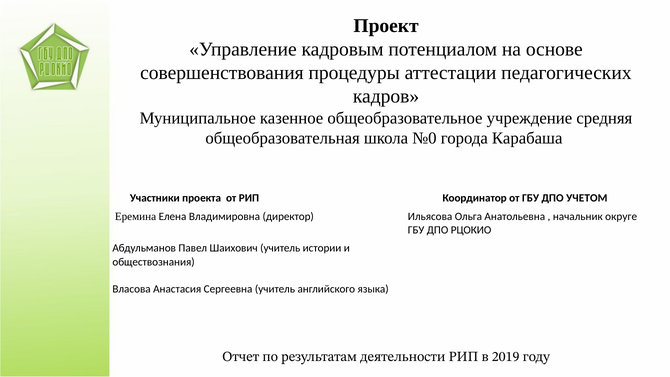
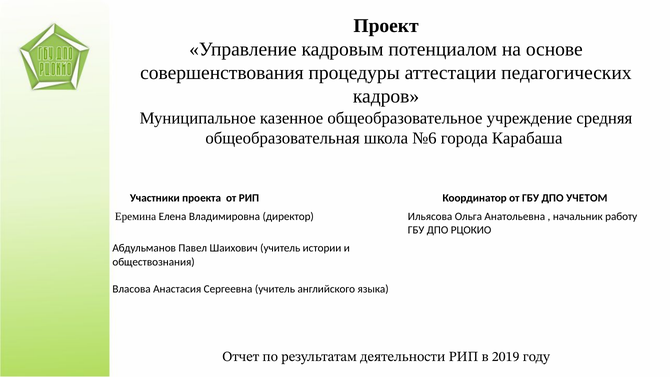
№0: №0 -> №6 (424, 138)
округе: округе -> работу (621, 216)
